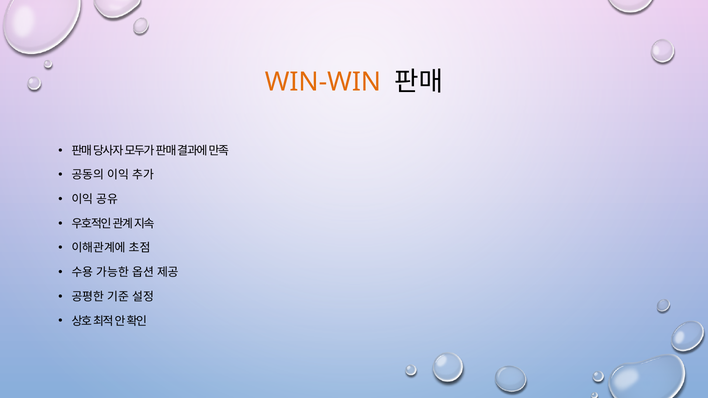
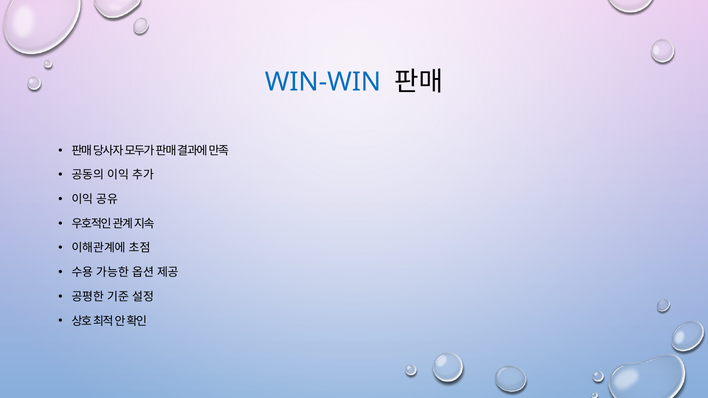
WIN-WIN colour: orange -> blue (323, 82)
